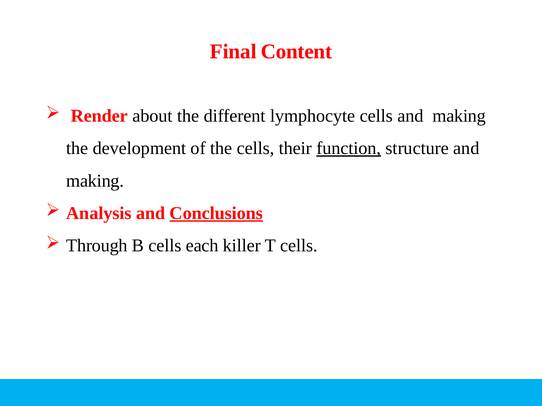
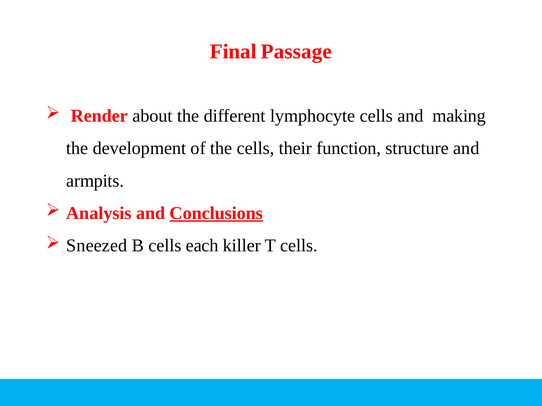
Content: Content -> Passage (296, 52)
function underline: present -> none (349, 148)
making: making -> armpits (95, 181)
Through: Through -> Sneezed (97, 246)
